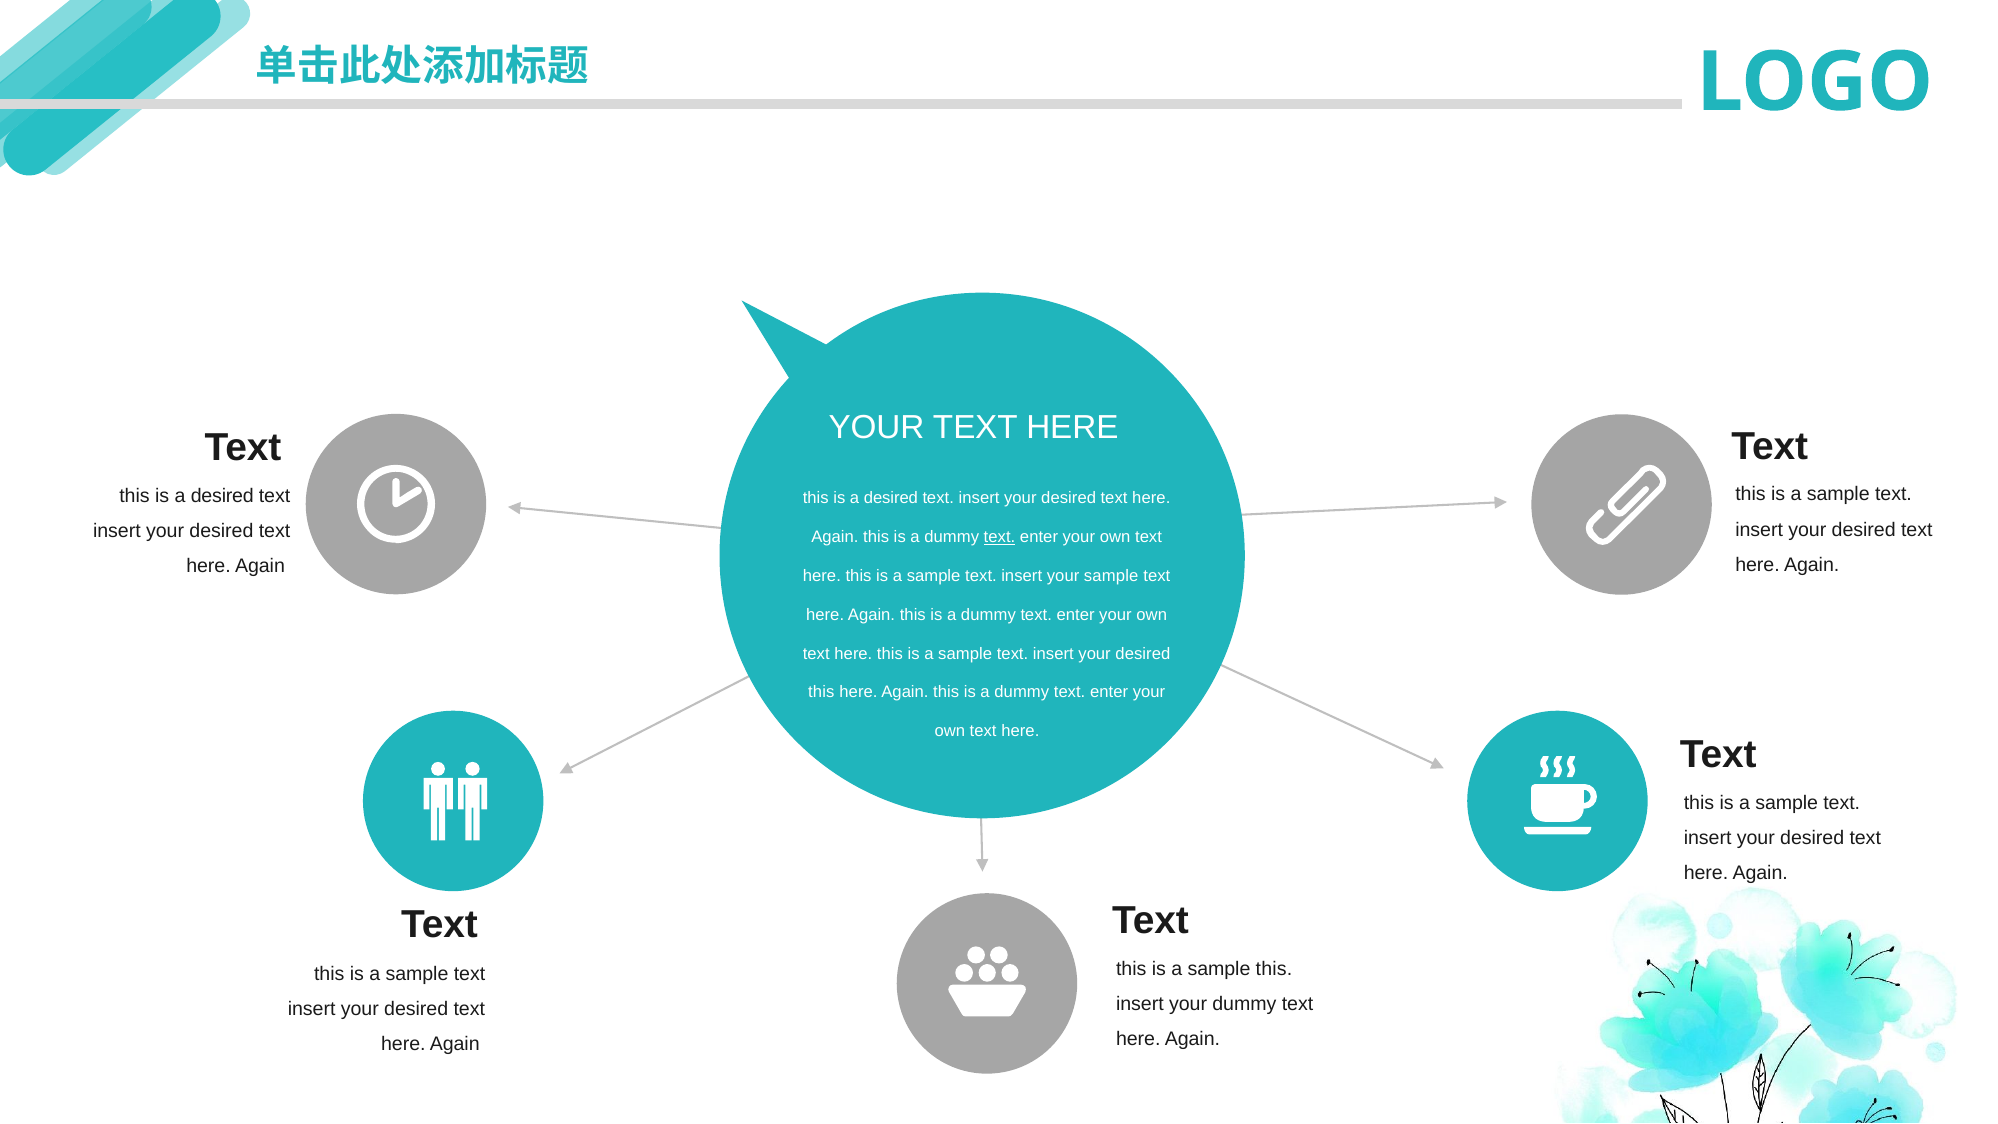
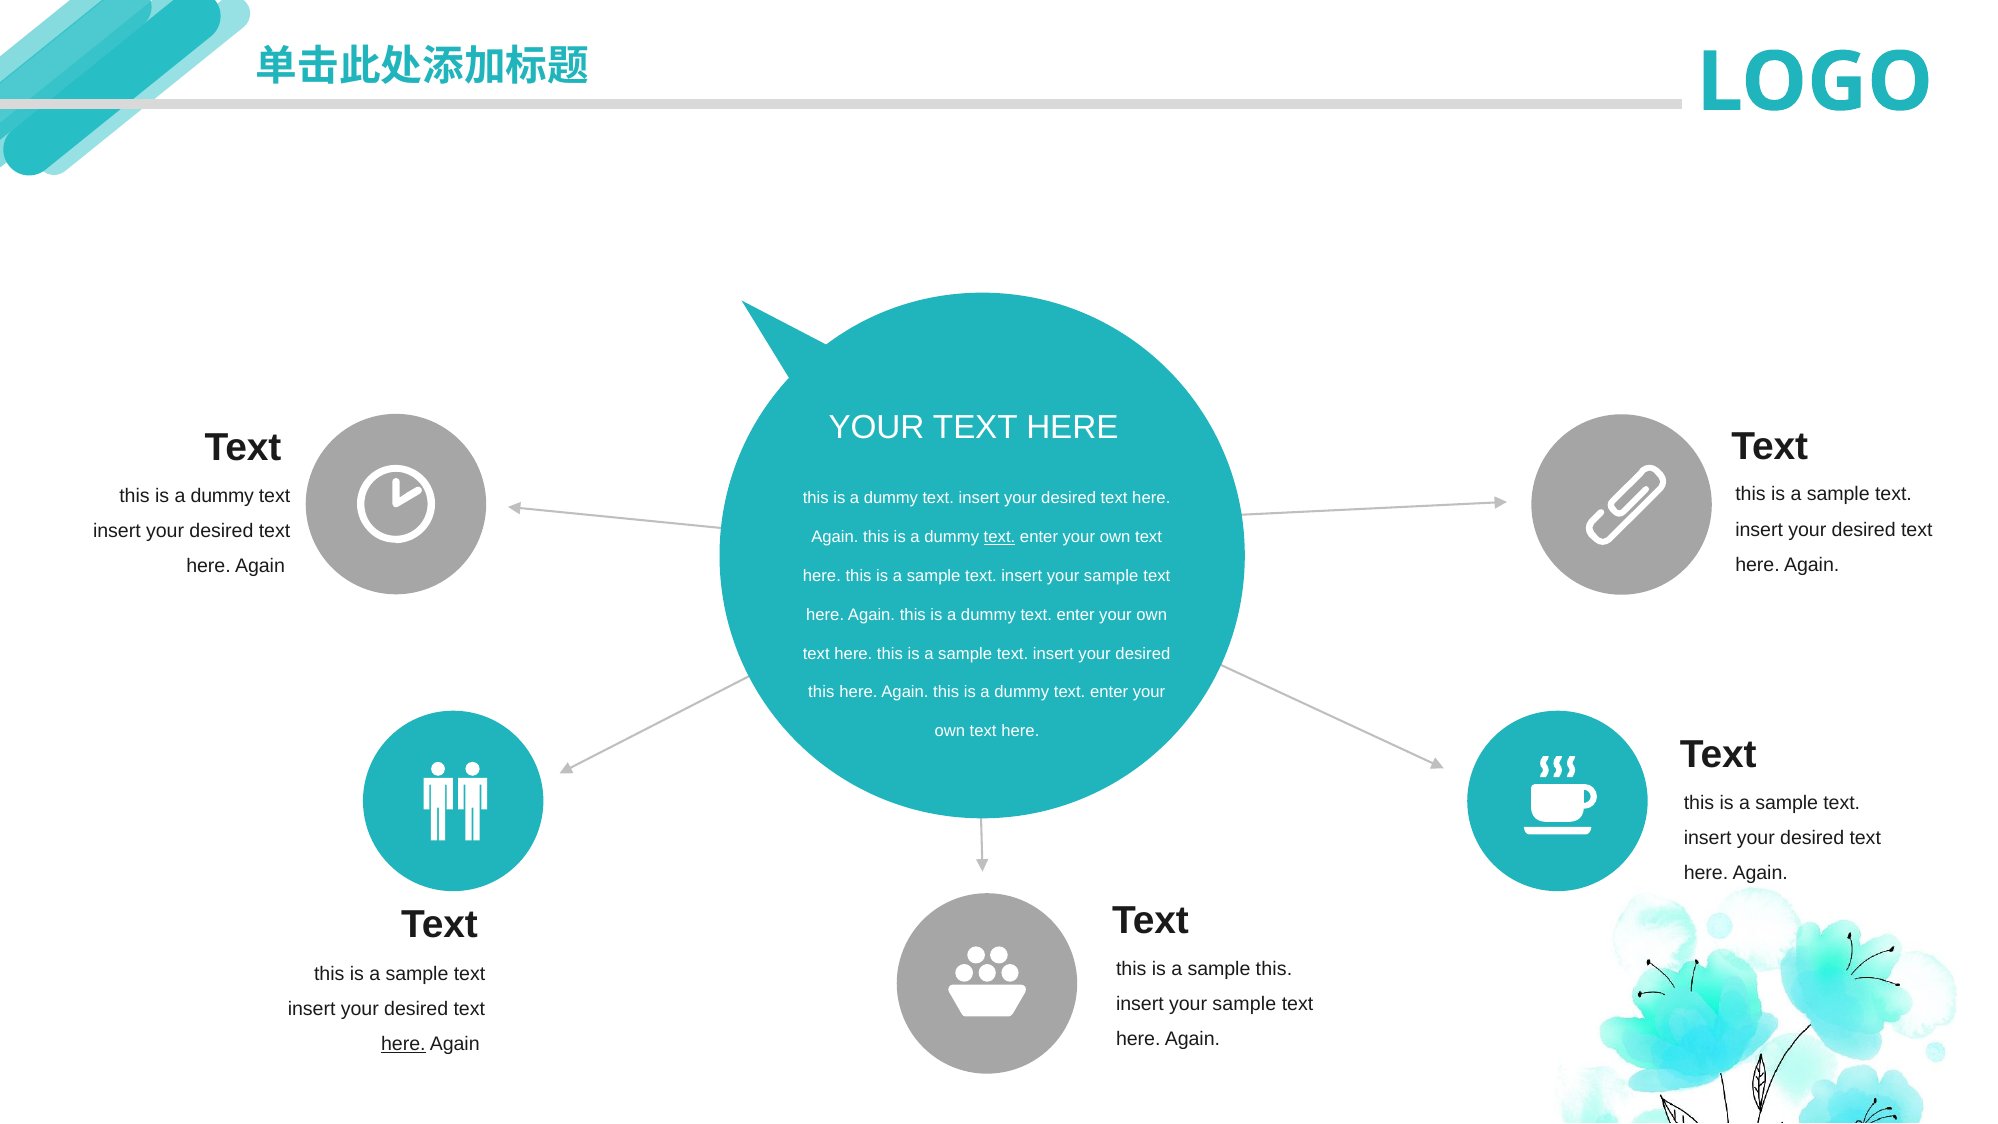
desired: desired -> dummy (222, 496)
desired: desired -> dummy (891, 498)
dummy: dummy -> sample (1244, 1004)
here underline: none -> present (403, 1044)
